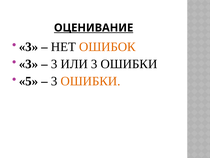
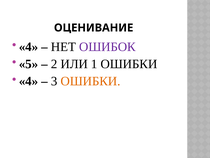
ОЦЕНИВАНИЕ underline: present -> none (94, 28)
3: 3 -> 4 (28, 47)
ОШИБОК colour: orange -> purple (107, 47)
3: 3 -> 5 (28, 64)
3: 3 -> 2 (54, 64)
ИЛИ 3: 3 -> 1 (94, 64)
5: 5 -> 4 (28, 81)
